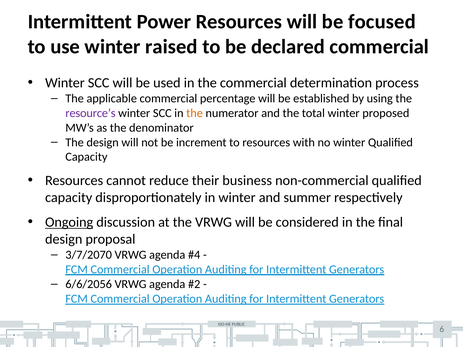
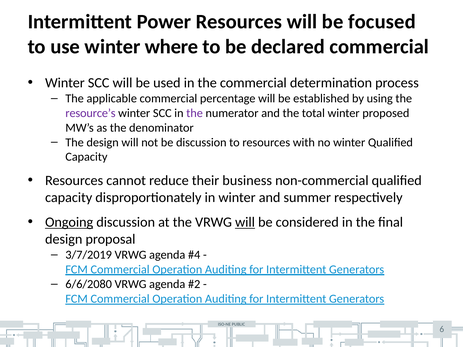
raised: raised -> where (172, 47)
the colour: orange -> purple (195, 113)
be increment: increment -> discussion (201, 142)
will underline: none -> present (245, 222)
3/7/2070: 3/7/2070 -> 3/7/2019 (89, 255)
6/6/2056: 6/6/2056 -> 6/6/2080 (89, 285)
